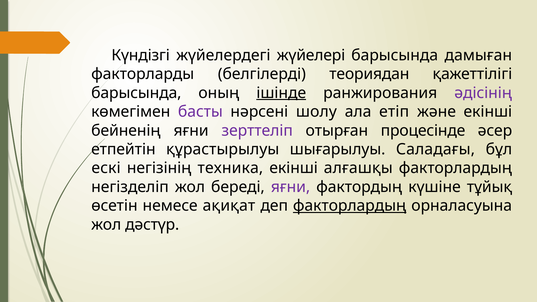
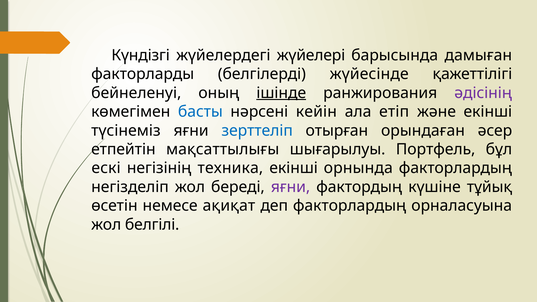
теориядан: теориядан -> жүйесінде (369, 74)
барысында: барысында -> бейнеленуі (136, 93)
басты colour: purple -> blue (200, 112)
шолу: шолу -> кейін (316, 112)
бейненің: бейненің -> түсінеміз (126, 131)
зерттеліп colour: purple -> blue (257, 131)
процесінде: процесінде -> орындаған (423, 131)
құрастырылуы: құрастырылуы -> мақсаттылығы (223, 149)
Саладағы: Саладағы -> Портфель (436, 149)
алғашқы: алғашқы -> орнында (358, 168)
факторлардың underline: present -> none (350, 206)
дәстүр: дәстүр -> белгілі (152, 225)
